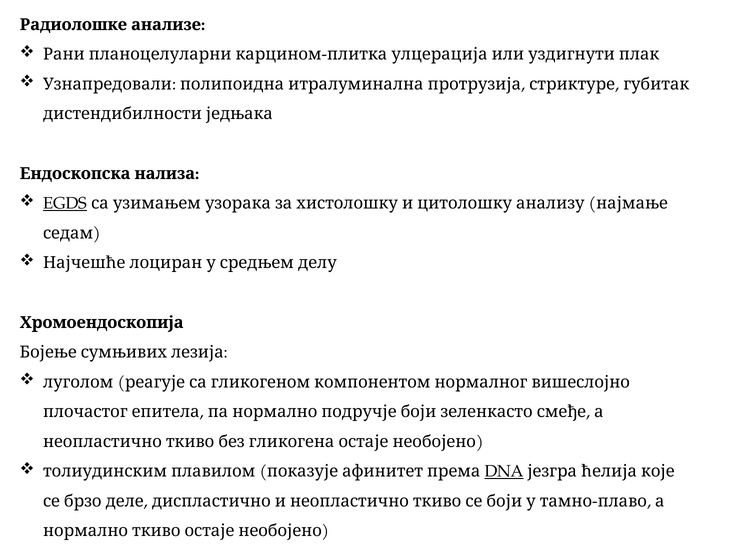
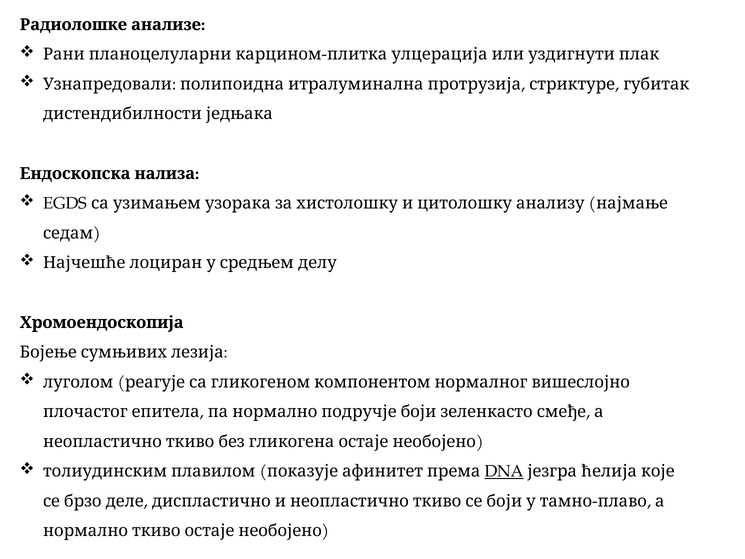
EGDS underline: present -> none (65, 203)
